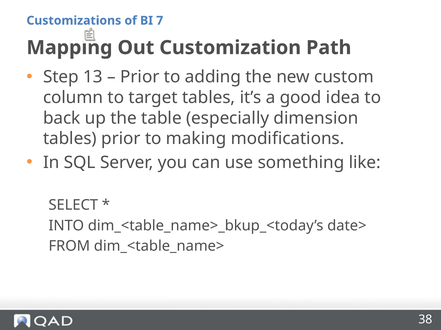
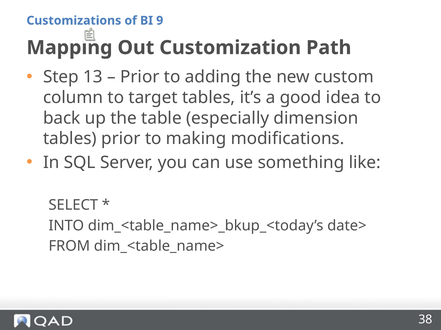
7: 7 -> 9 (160, 21)
